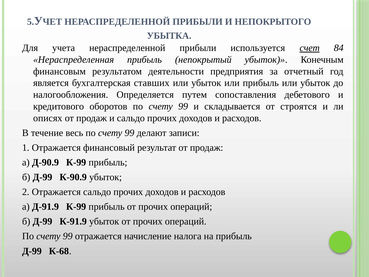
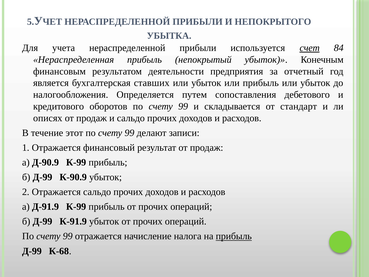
строятся: строятся -> стандарт (299, 106)
весь: весь -> этот (74, 133)
прибыль underline: none -> present (234, 236)
